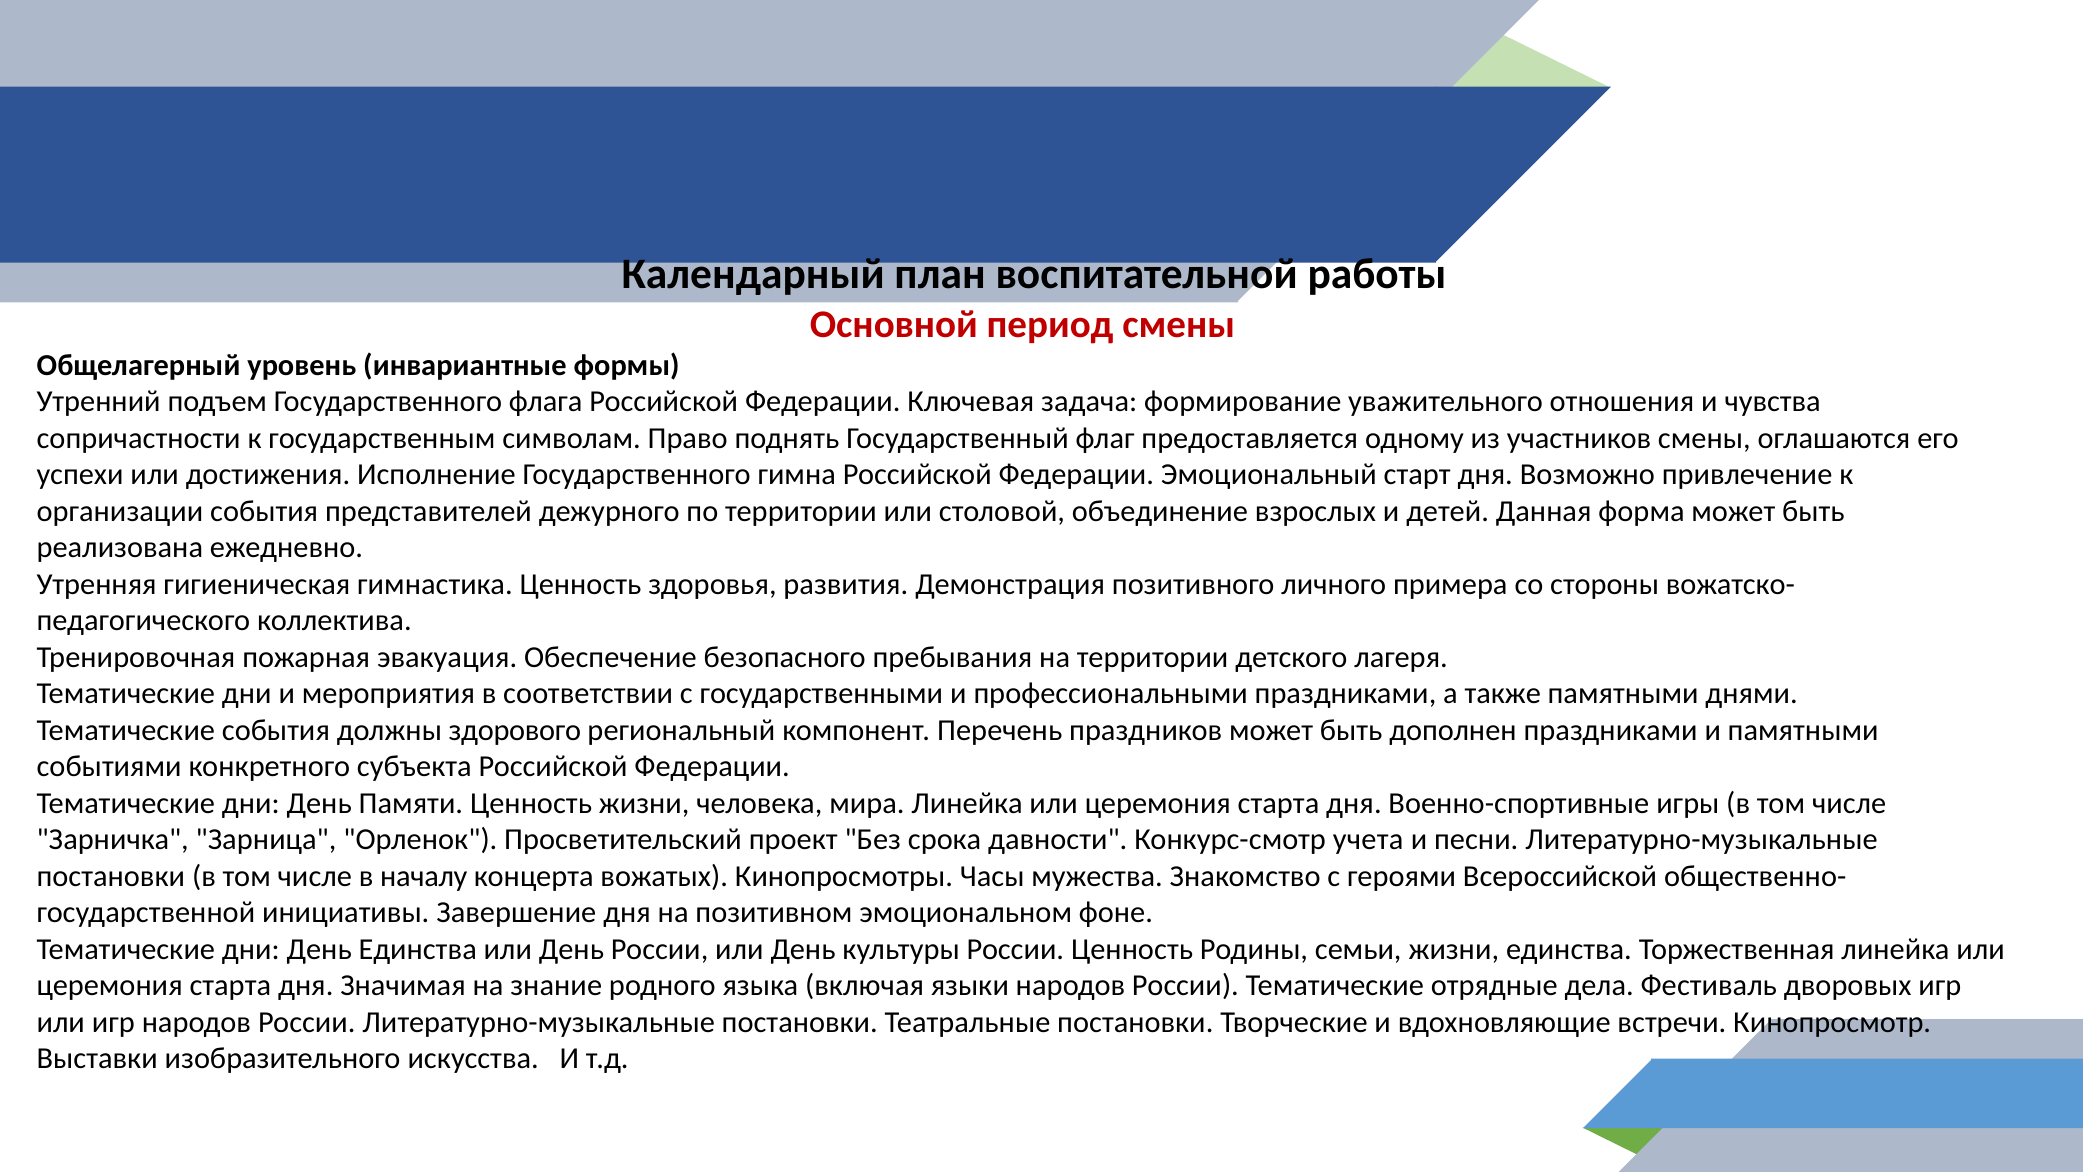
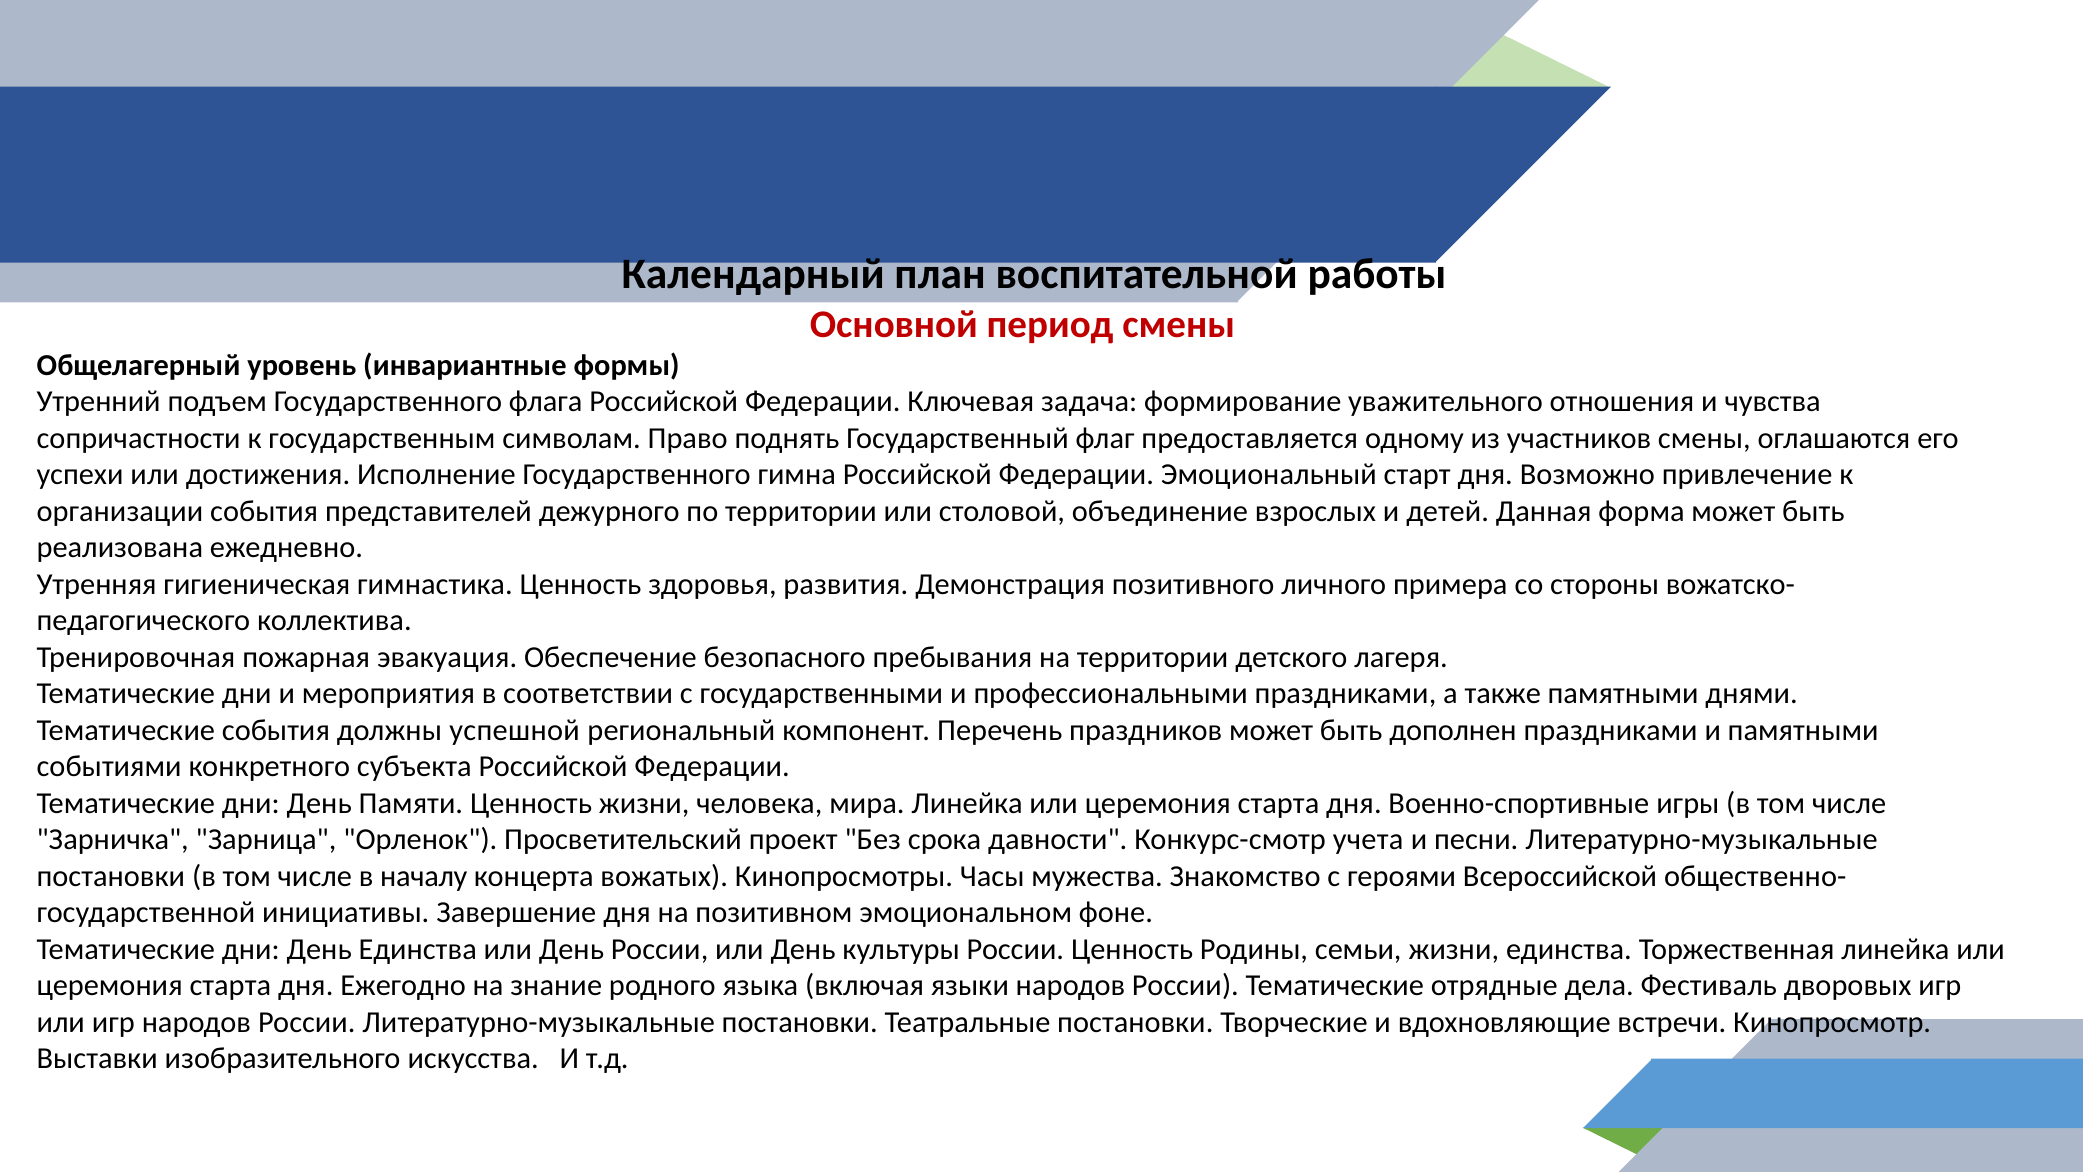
здорового: здорового -> успешной (515, 730)
Значимая: Значимая -> Ежегодно (403, 985)
